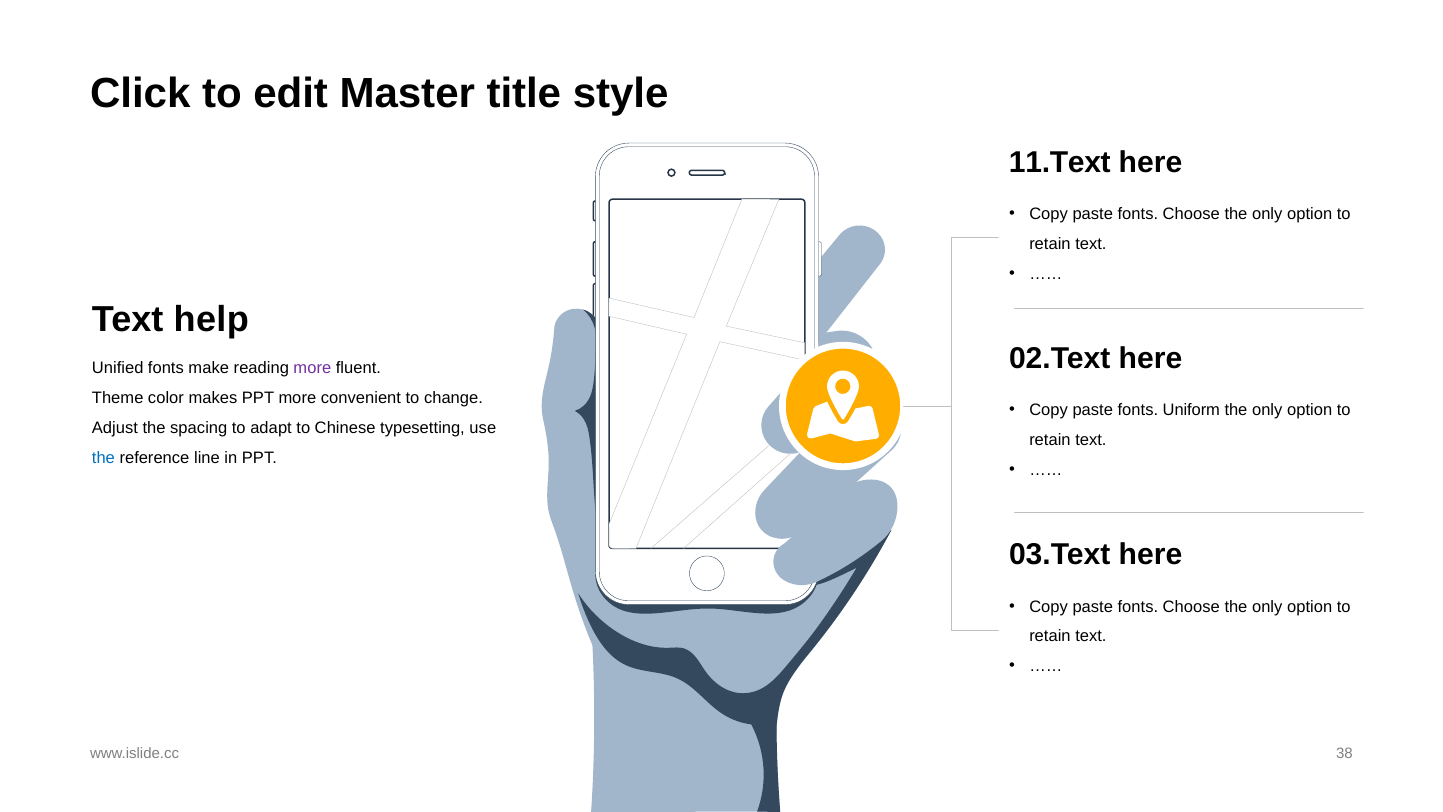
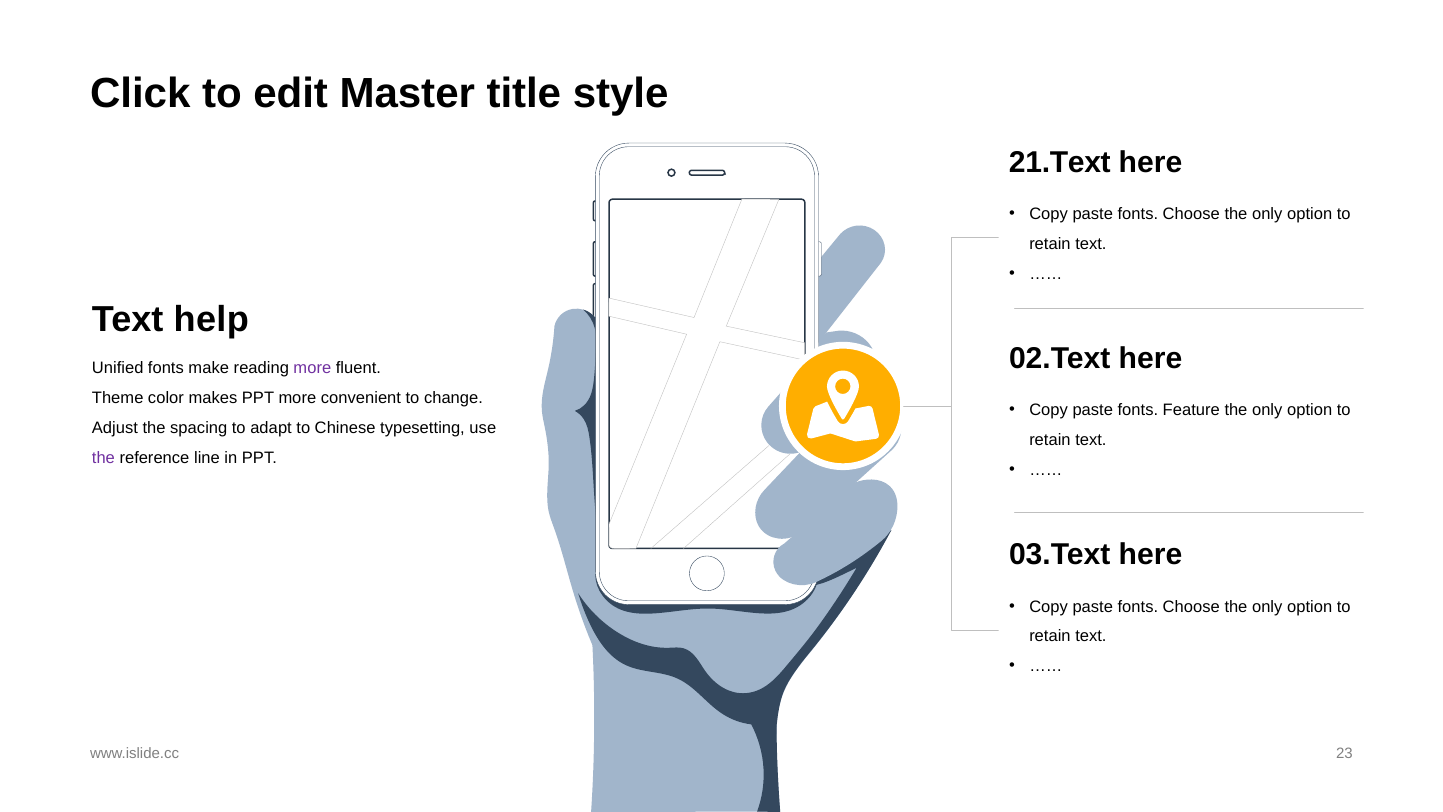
11.Text: 11.Text -> 21.Text (1060, 162)
Uniform: Uniform -> Feature (1191, 410)
the colour: blue -> purple (103, 457)
38: 38 -> 23 (1344, 753)
